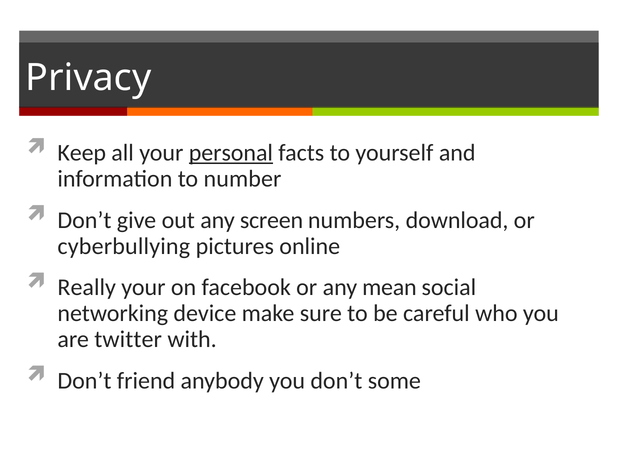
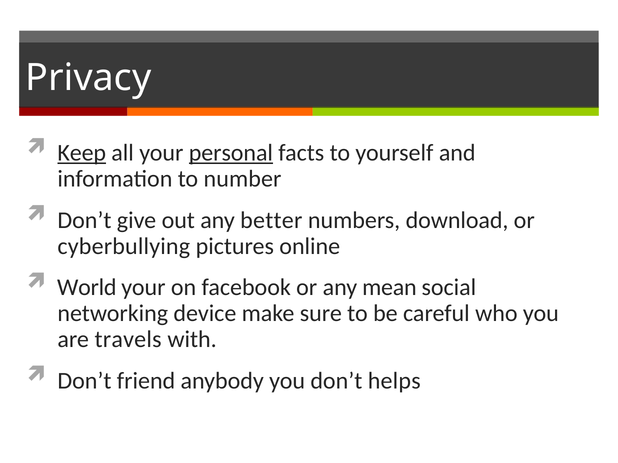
Keep underline: none -> present (82, 153)
screen: screen -> better (271, 220)
Really: Really -> World (87, 288)
twitter: twitter -> travels (128, 340)
some: some -> helps (394, 381)
